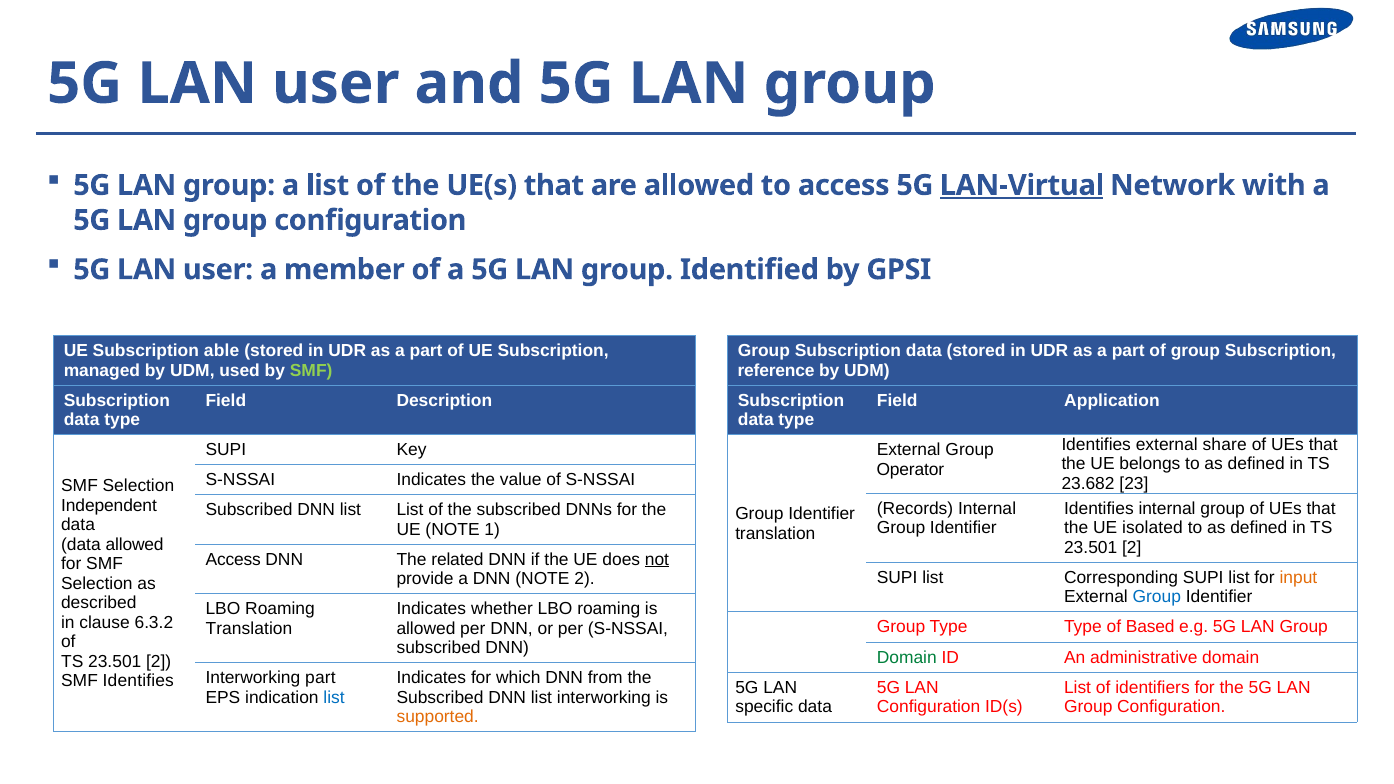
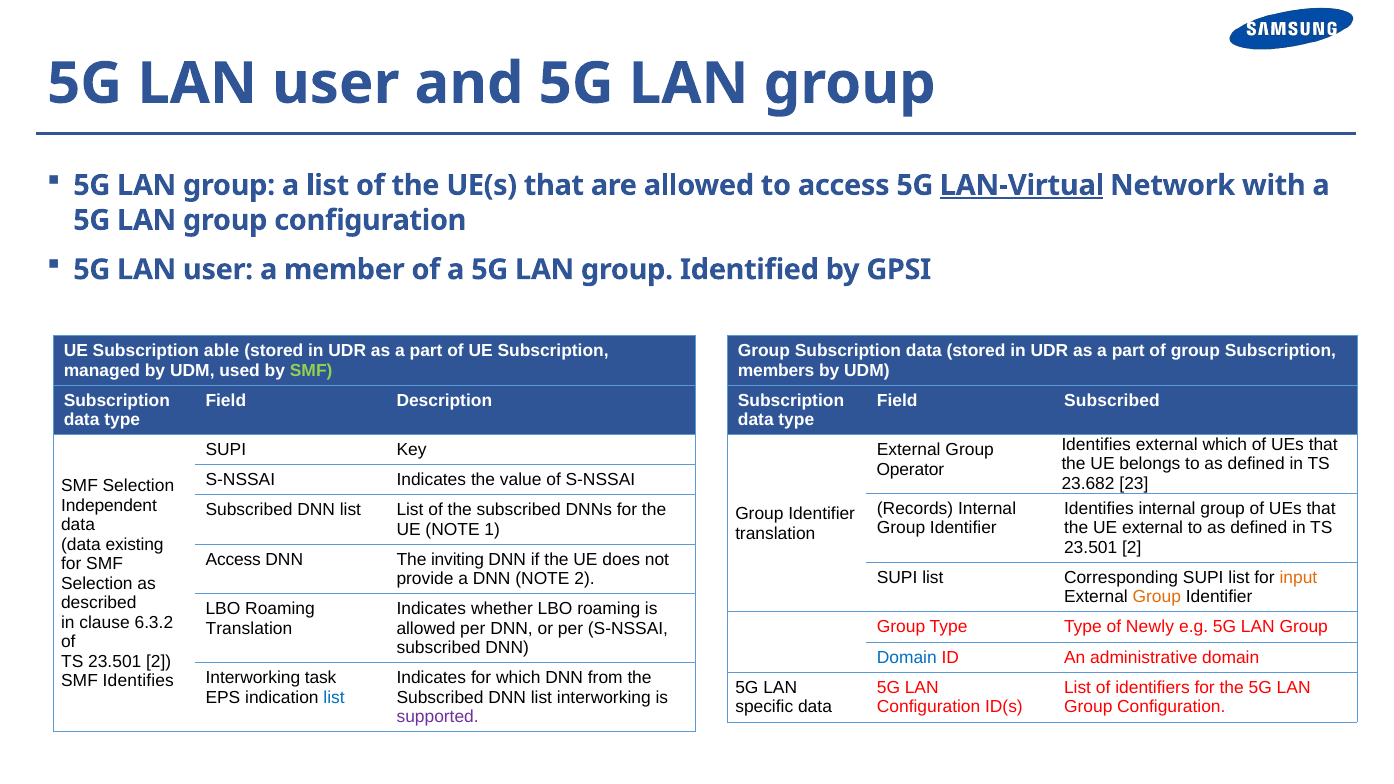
reference: reference -> members (776, 371)
Field Application: Application -> Subscribed (1112, 401)
external share: share -> which (1225, 445)
UE isolated: isolated -> external (1153, 528)
data allowed: allowed -> existing (135, 545)
related: related -> inviting (458, 560)
not underline: present -> none (657, 560)
Group colour: blue -> orange (1157, 597)
Based: Based -> Newly (1150, 627)
Domain colour: green -> blue (907, 658)
Interworking part: part -> task (321, 678)
supported colour: orange -> purple (438, 717)
